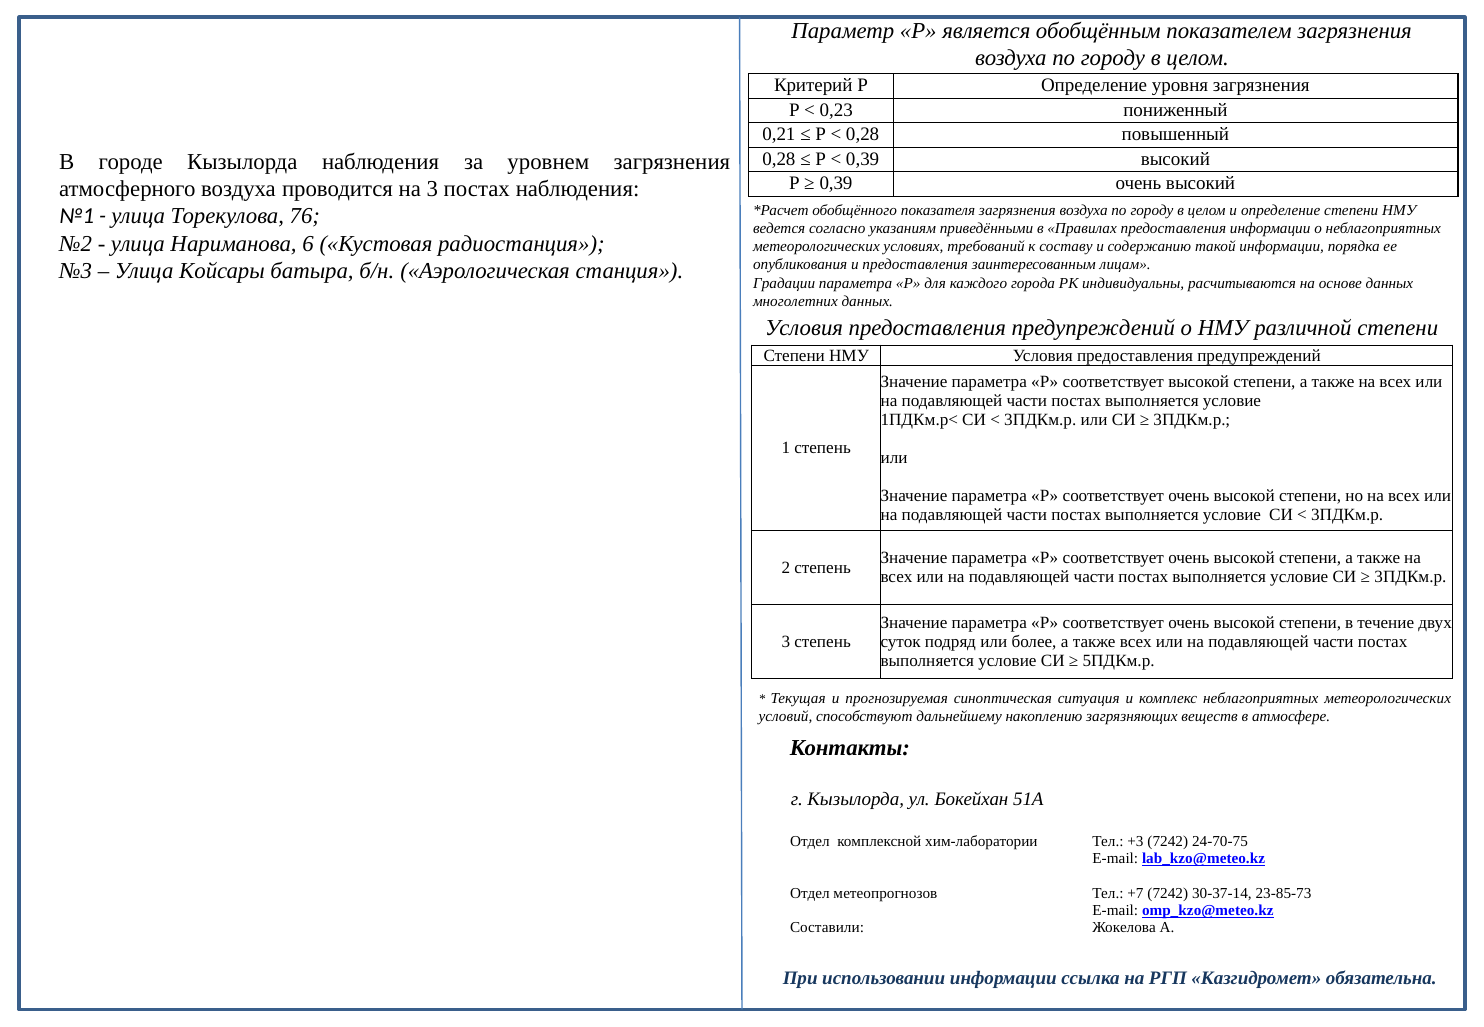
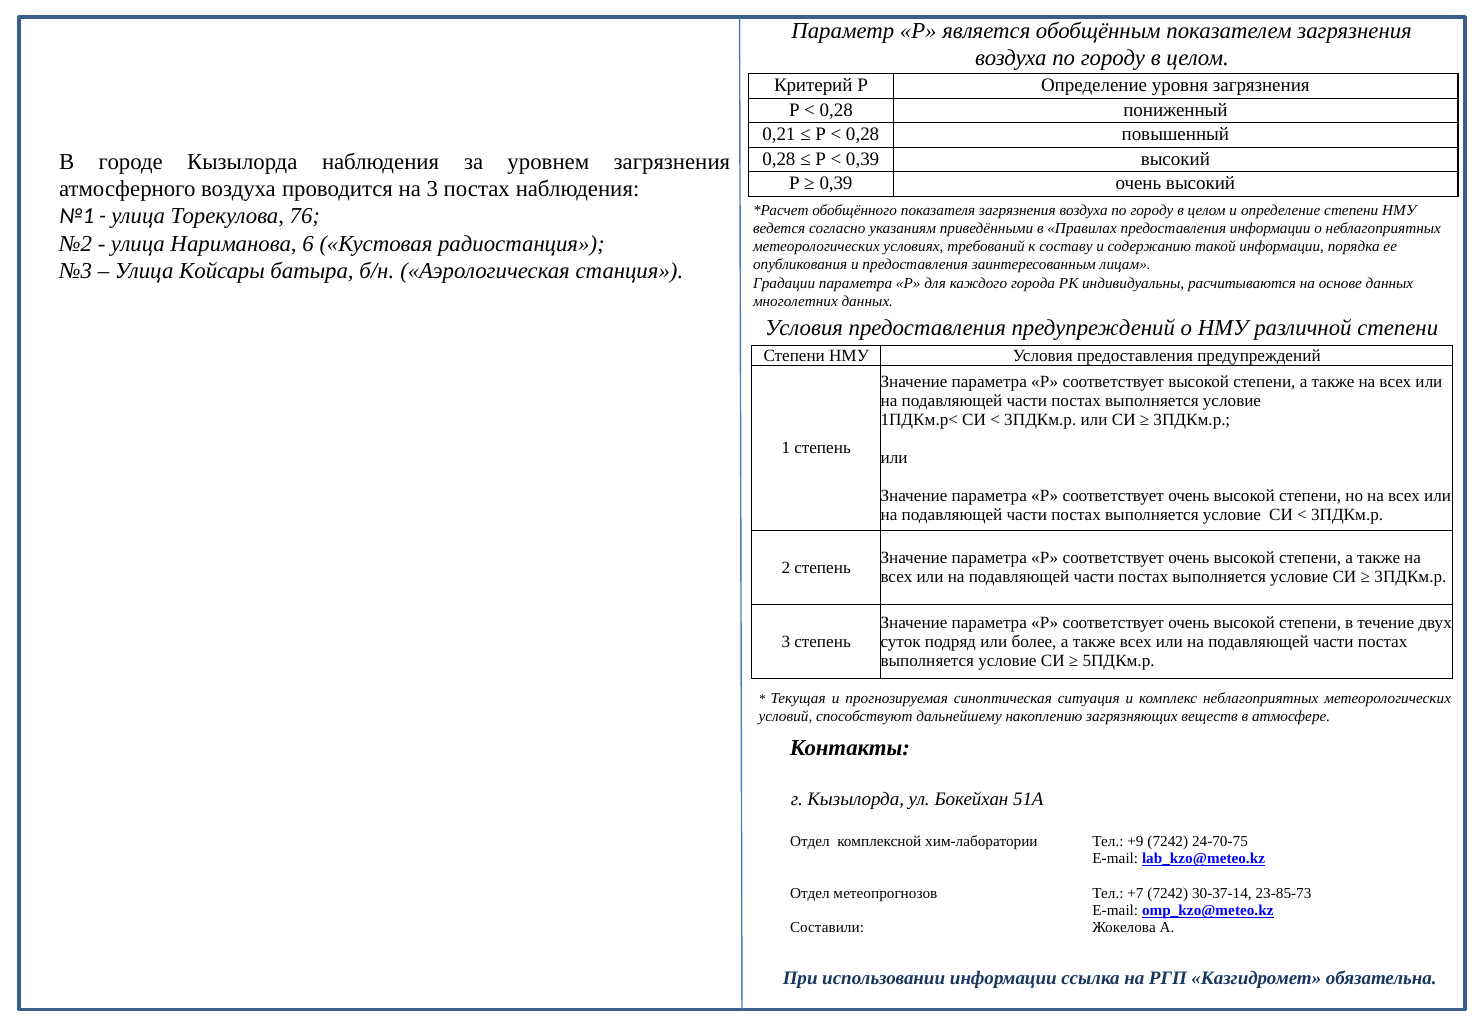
0,23: 0,23 -> 0,28 (836, 110)
+3: +3 -> +9 (1135, 842)
